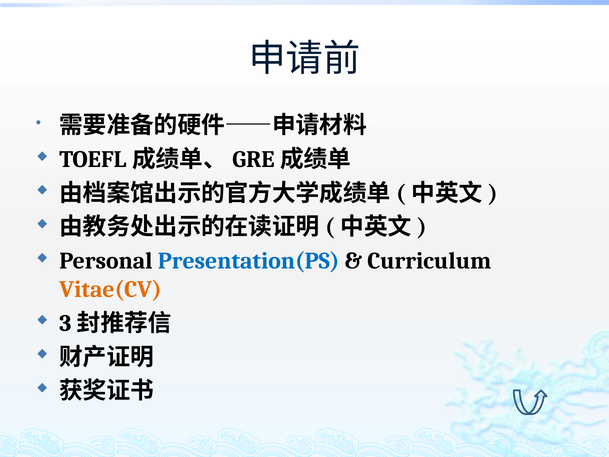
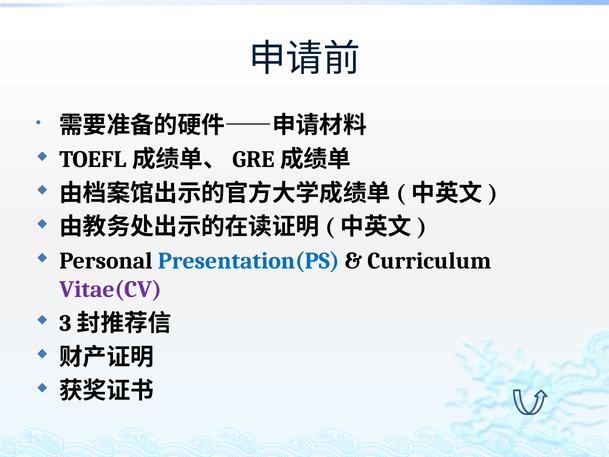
Vitae(CV colour: orange -> purple (111, 289)
